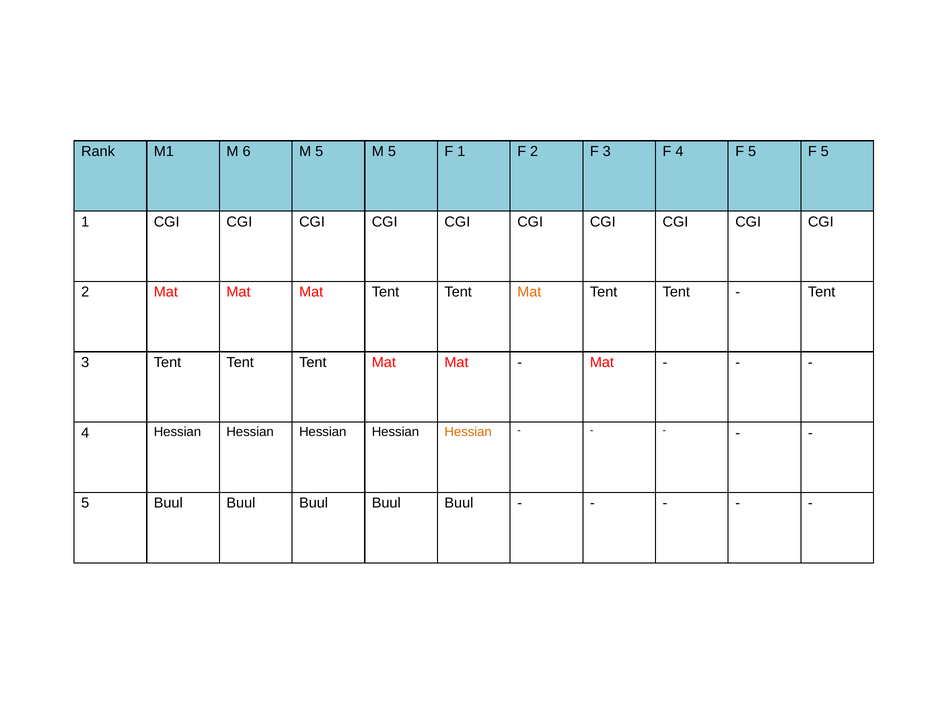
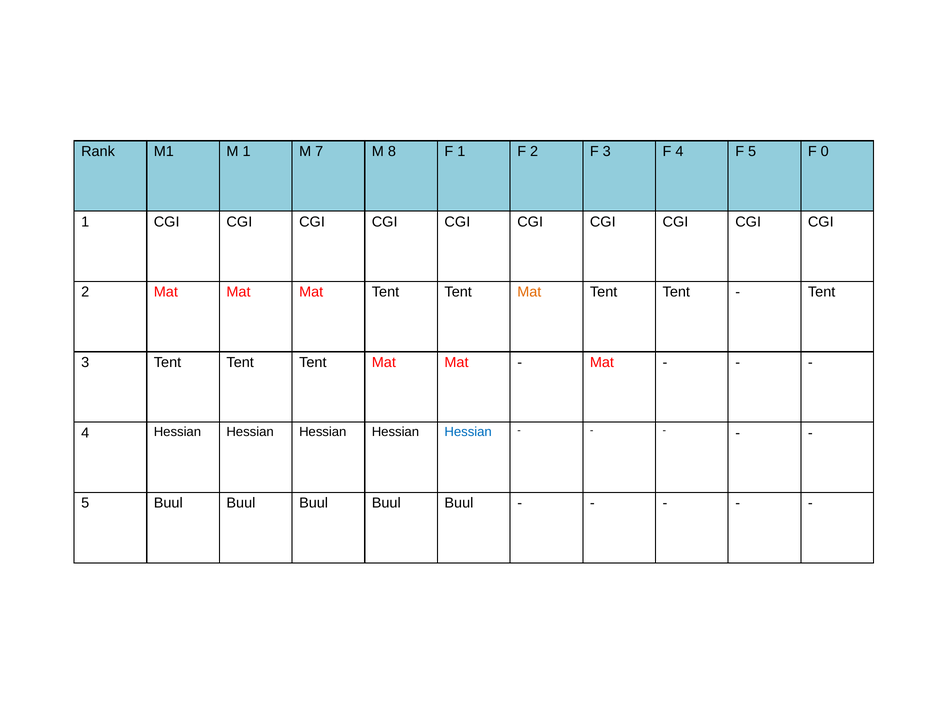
M 6: 6 -> 1 (247, 151)
5: 5 -> 7 (319, 151)
5: 5 -> 8 (392, 151)
5 F 5: 5 -> 0 (825, 151)
Hessian colour: orange -> blue (468, 432)
